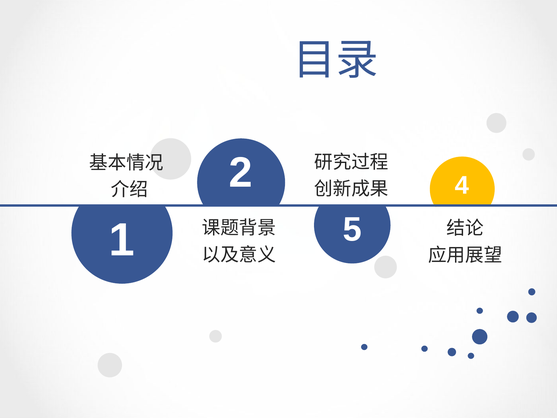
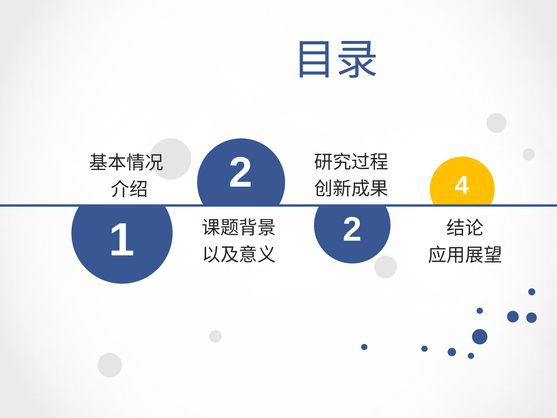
1 5: 5 -> 2 (352, 229)
